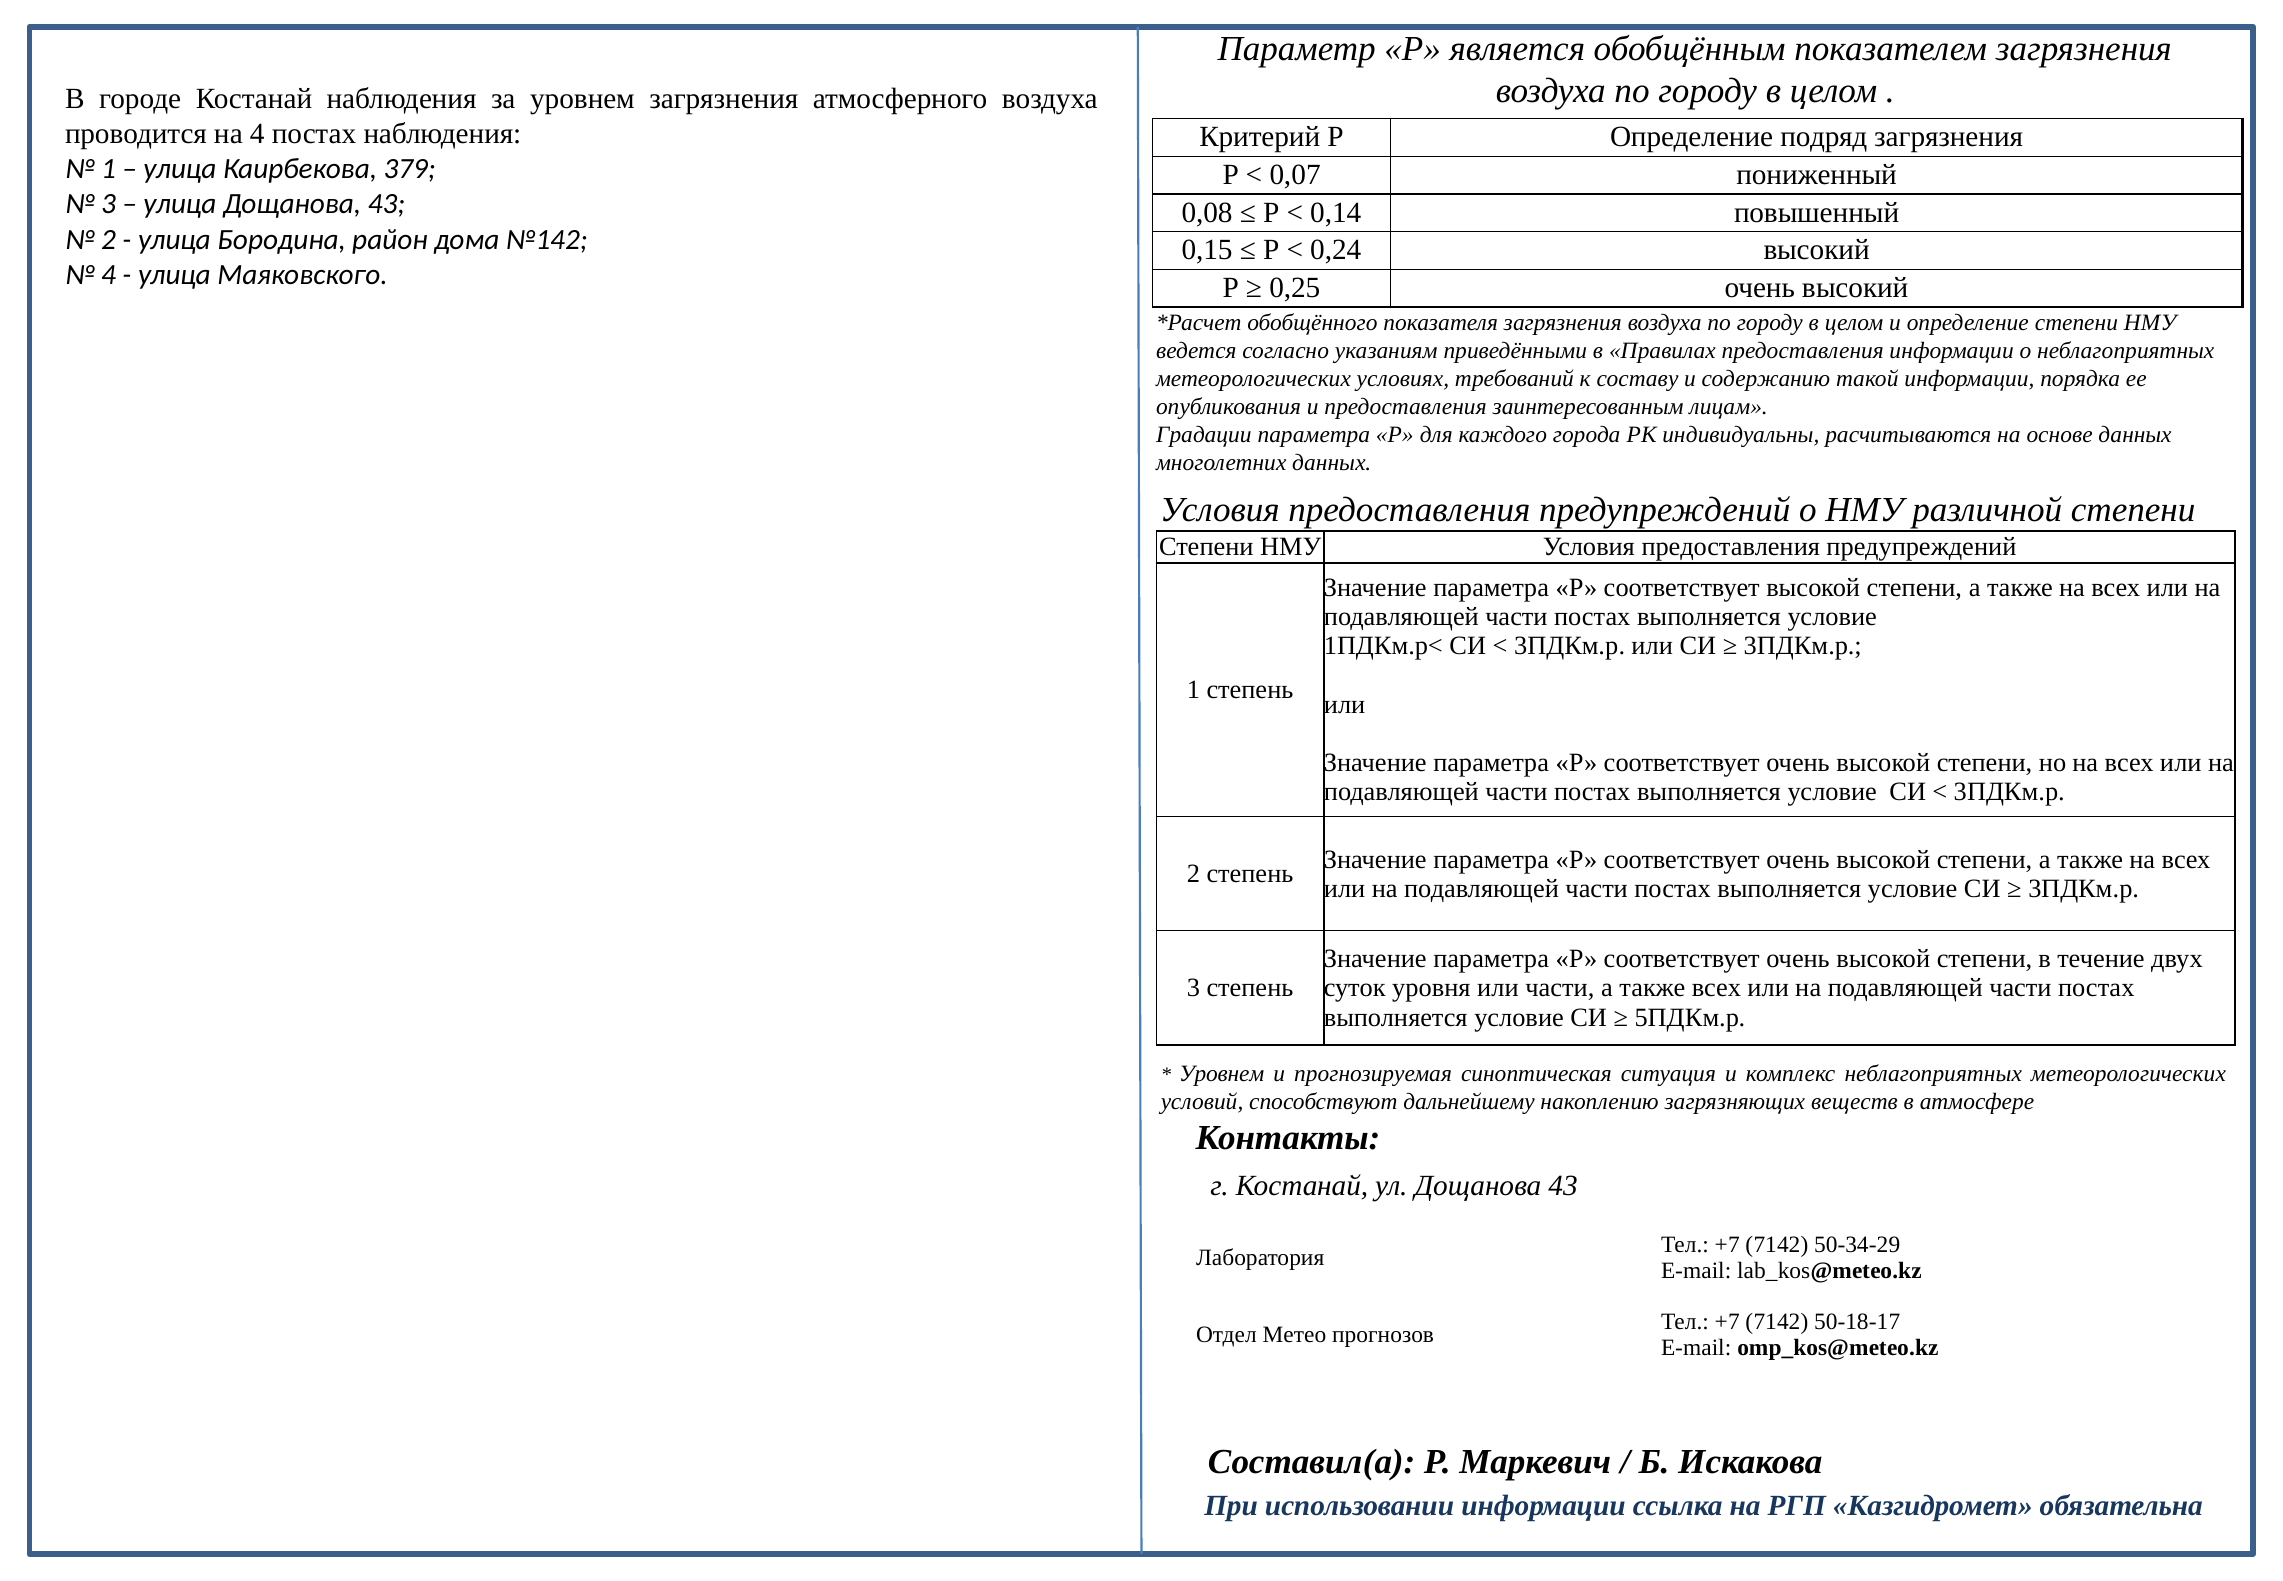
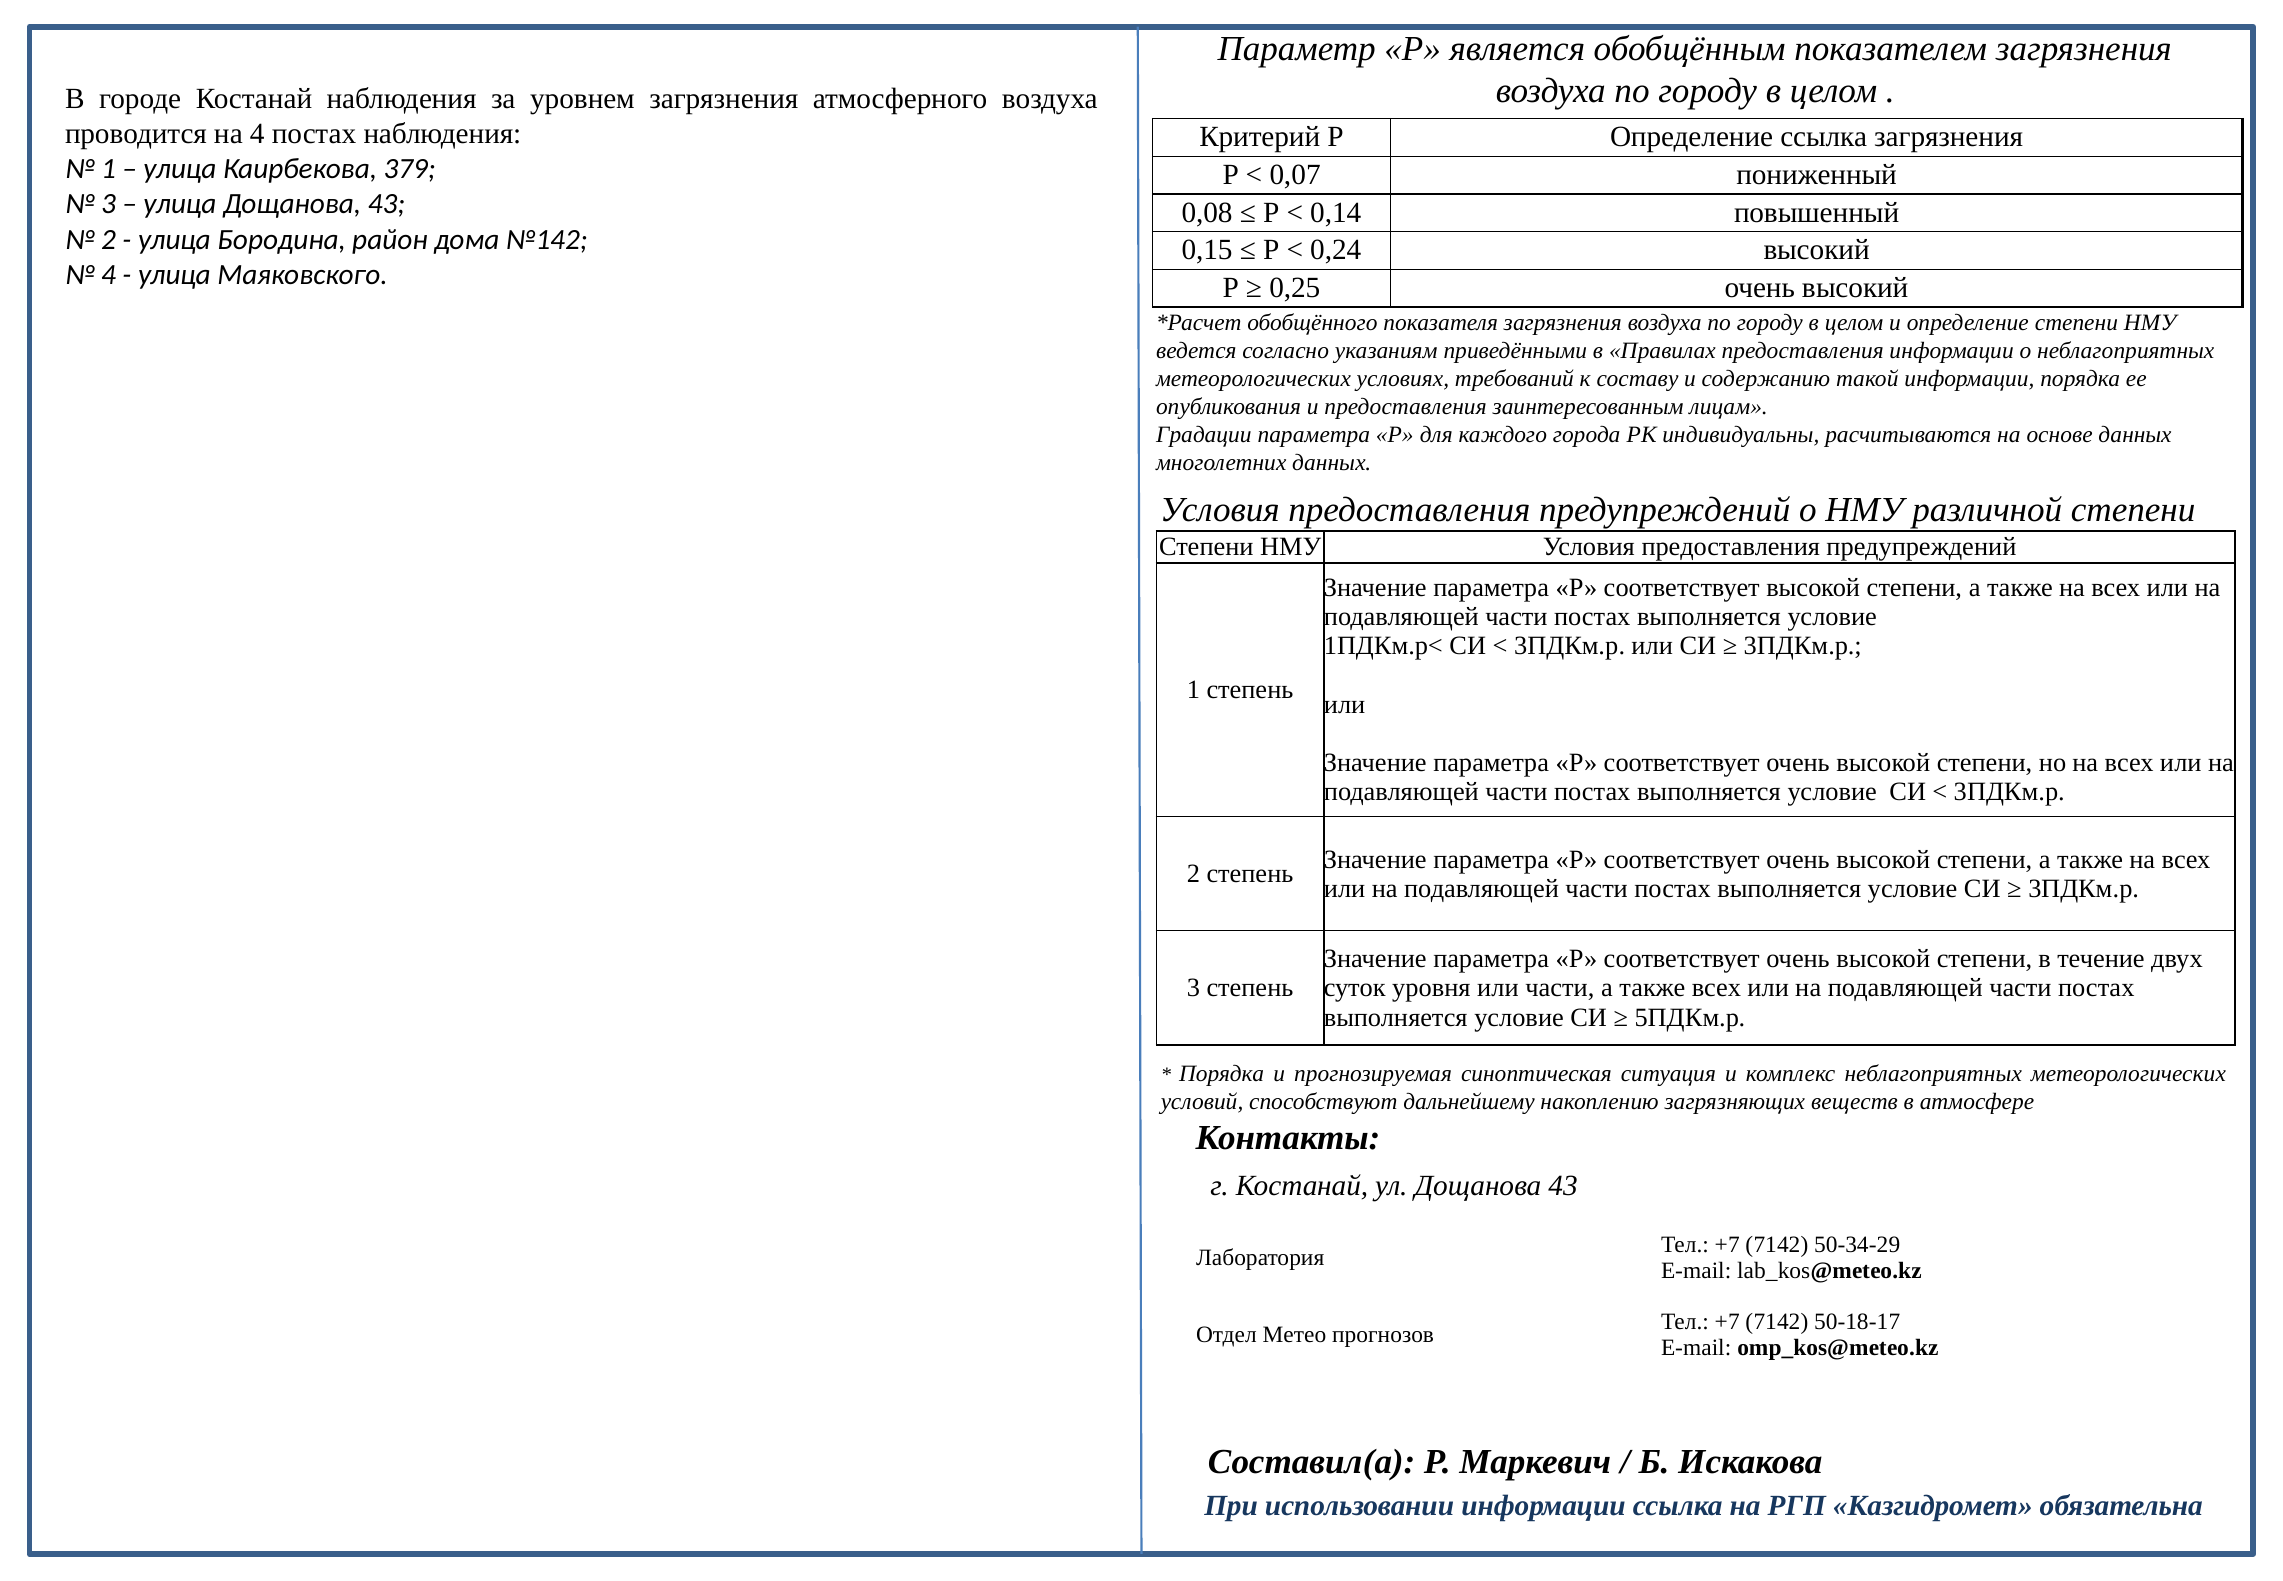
Определение подряд: подряд -> ссылка (1824, 137)
Уровнем: Уровнем -> Порядка (1222, 1073)
